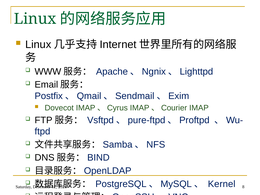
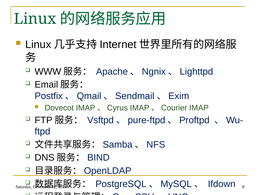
Kernel: Kernel -> Ifdown (222, 184)
